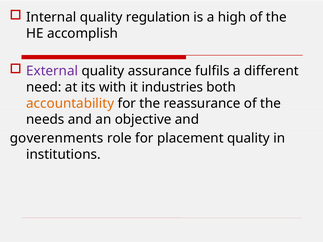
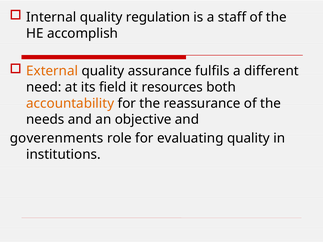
high: high -> staff (232, 17)
External colour: purple -> orange (52, 71)
with: with -> field (113, 87)
industries: industries -> resources (172, 87)
placement: placement -> evaluating (190, 138)
